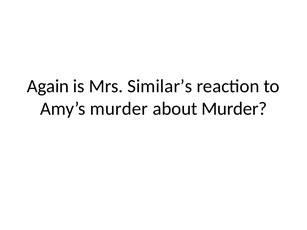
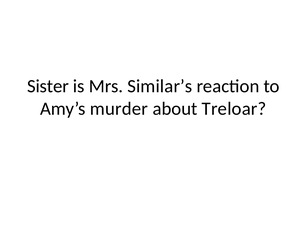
Again: Again -> Sister (48, 86)
about Murder: Murder -> Treloar (234, 109)
